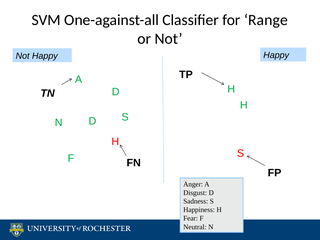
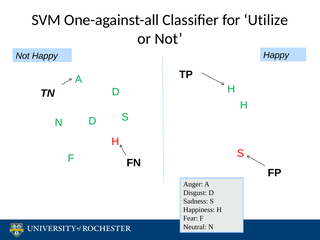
Range: Range -> Utilize (266, 20)
